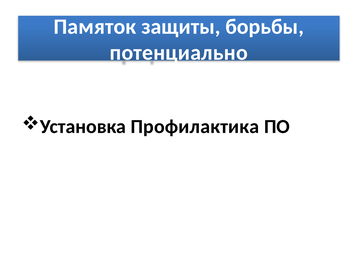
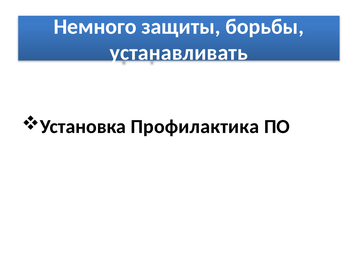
Памяток: Памяток -> Немного (95, 27)
потенциально: потенциально -> устанавливать (179, 53)
